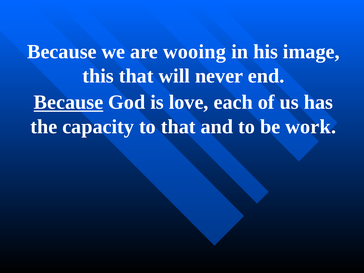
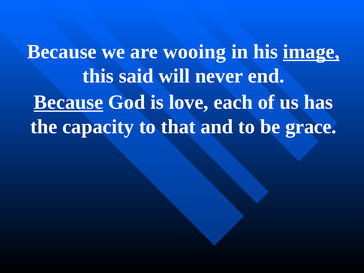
image underline: none -> present (311, 52)
this that: that -> said (136, 76)
work: work -> grace (311, 127)
